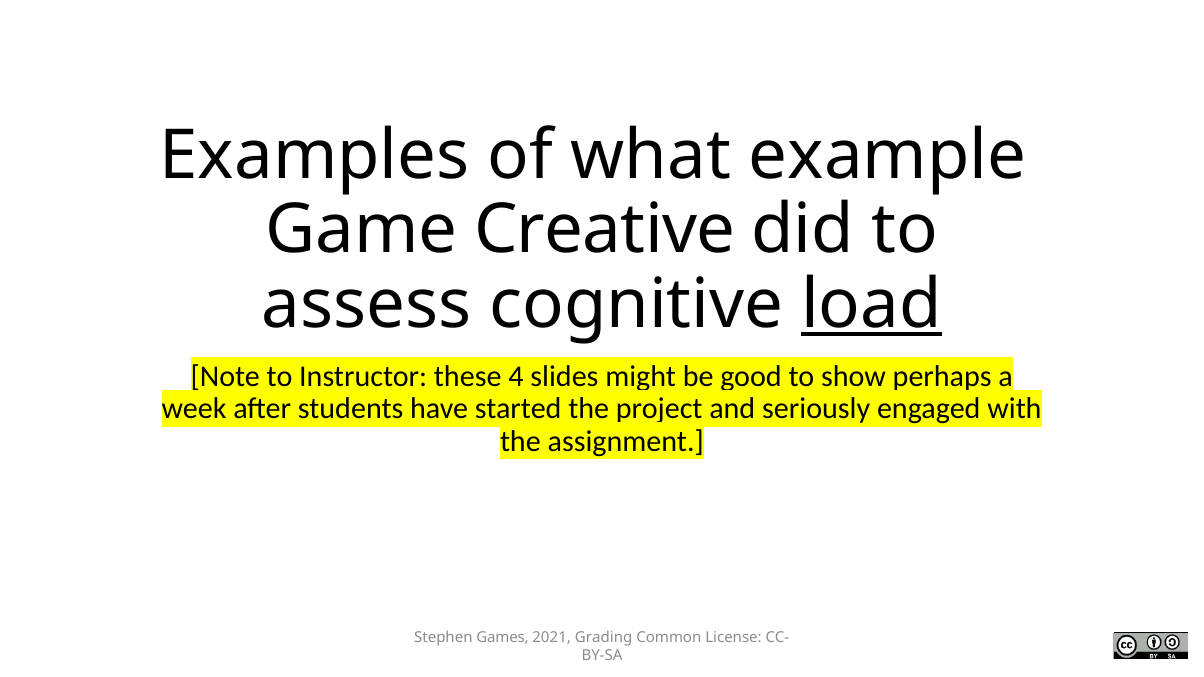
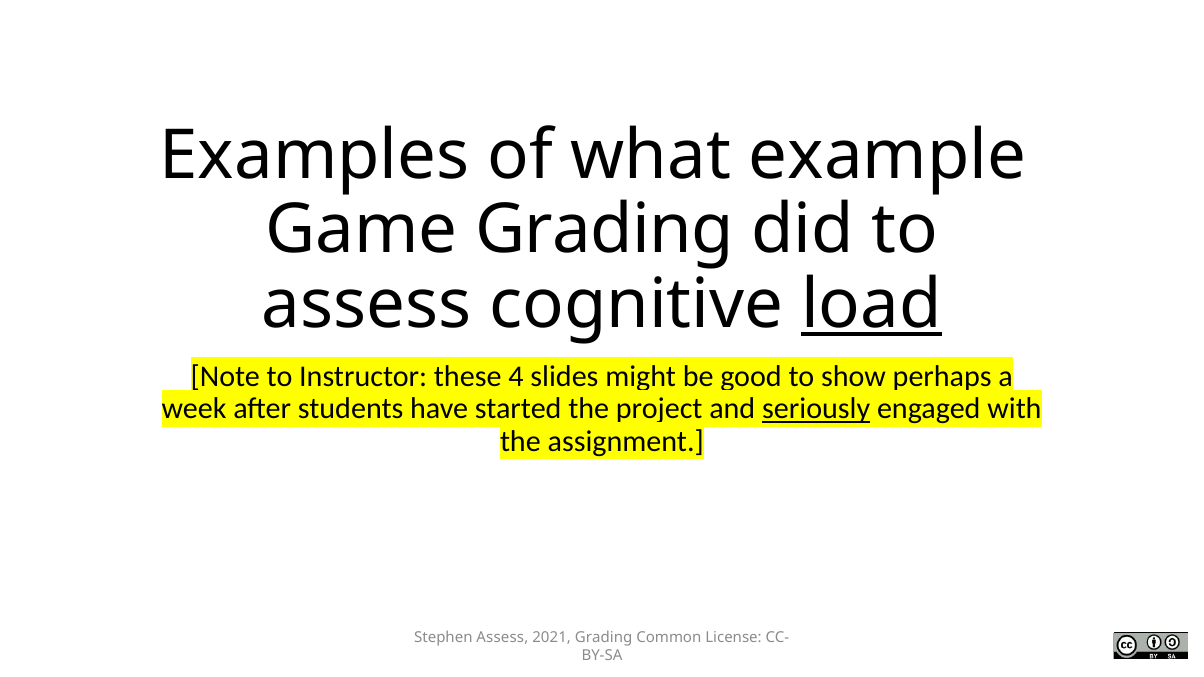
Game Creative: Creative -> Grading (605, 230)
seriously underline: none -> present (816, 409)
Stephen Games: Games -> Assess (502, 638)
